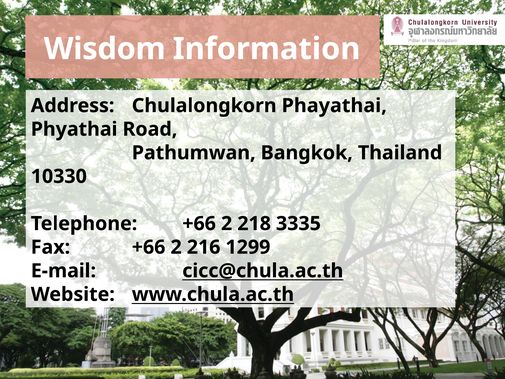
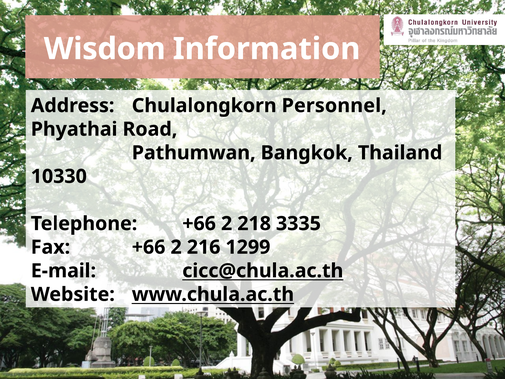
Phayathai: Phayathai -> Personnel (334, 106)
